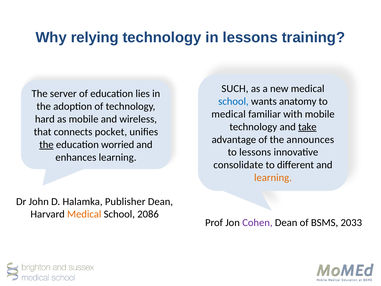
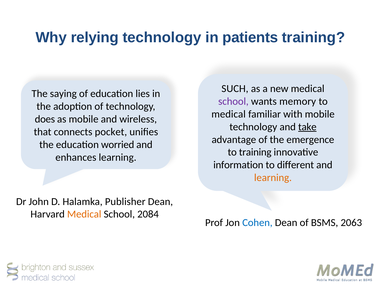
in lessons: lessons -> patients (250, 37)
server: server -> saying (63, 94)
school colour: blue -> purple (233, 101)
anatomy: anatomy -> memory (298, 101)
hard: hard -> does (45, 119)
announces: announces -> emergence (310, 139)
the underline: present -> none (46, 144)
to lessons: lessons -> training (255, 152)
consolidate: consolidate -> information (238, 165)
2086: 2086 -> 2084 (148, 214)
Cohen colour: purple -> blue (257, 222)
2033: 2033 -> 2063 (351, 222)
